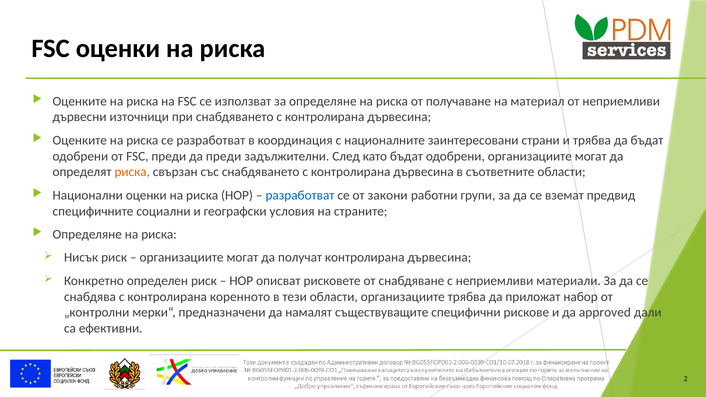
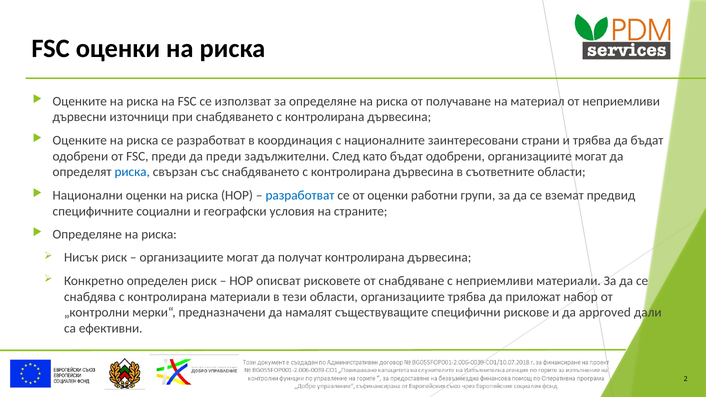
риска colour: orange -> blue (132, 172)
от закони: закони -> оценки (388, 195)
контролирана коренното: коренното -> материали (240, 297)
